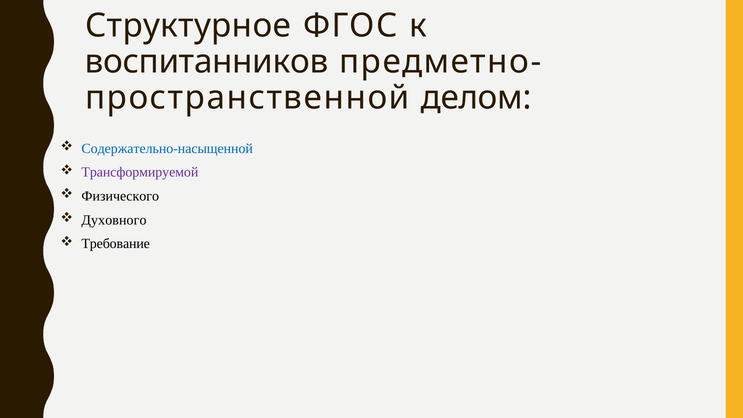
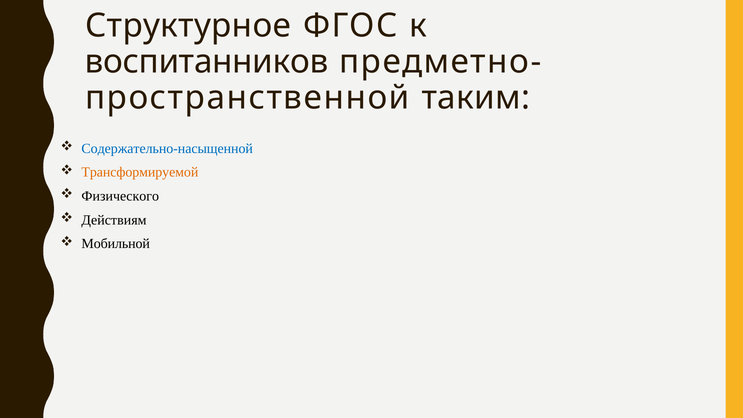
делом: делом -> таким (476, 98)
Трансформируемой colour: purple -> orange (140, 172)
Духовного: Духовного -> Действиям (114, 220)
Требование: Требование -> Мобильной (116, 244)
